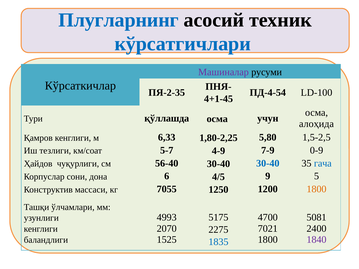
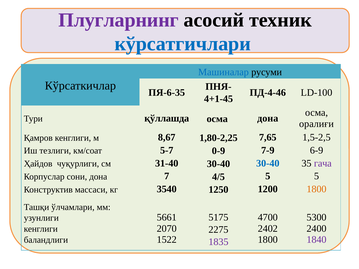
Плугларнинг colour: blue -> purple (119, 20)
Машиналар colour: purple -> blue (223, 72)
ПЯ-2-35: ПЯ-2-35 -> ПЯ-6-35 (167, 93)
ПД-4-54: ПД-4-54 -> ПД-4-46 (268, 93)
осма учун: учун -> дона (268, 118)
алоҳида: алоҳида -> оралиғи (316, 124)
6,33: 6,33 -> 8,67 (167, 137)
5,80: 5,80 -> 7,65 (268, 137)
4-9: 4-9 -> 0-9 (218, 151)
0-9: 0-9 -> 6-9 (317, 150)
56-40: 56-40 -> 31-40 (167, 163)
гача colour: blue -> purple (323, 163)
6: 6 -> 7 (167, 176)
4/5 9: 9 -> 5 (268, 176)
7055: 7055 -> 3540 (167, 189)
4993: 4993 -> 5661 (167, 218)
5081: 5081 -> 5300 (317, 218)
7021: 7021 -> 2402 (268, 229)
1525: 1525 -> 1522 (167, 240)
1835 colour: blue -> purple (218, 242)
